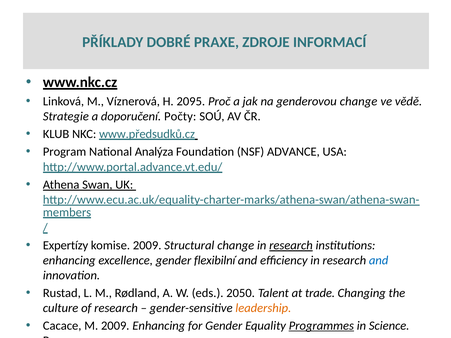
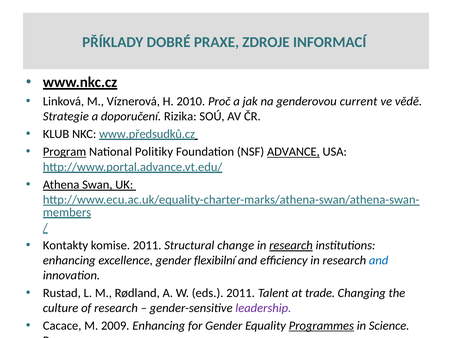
2095: 2095 -> 2010 (191, 102)
genderovou change: change -> current (359, 102)
Počty: Počty -> Rizika (180, 117)
Program underline: none -> present (65, 152)
Analýza: Analýza -> Politiky (154, 152)
ADVANCE underline: none -> present (293, 152)
Expertízy: Expertízy -> Kontakty (65, 246)
komise 2009: 2009 -> 2011 (147, 246)
eds 2050: 2050 -> 2011 (241, 293)
leadership colour: orange -> purple (263, 308)
